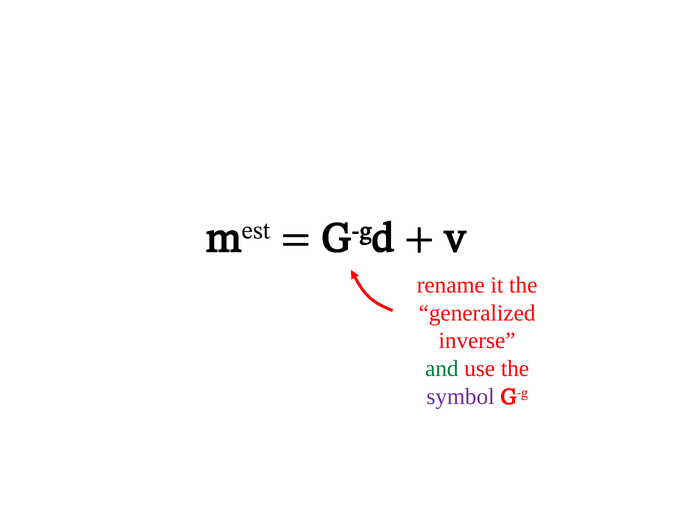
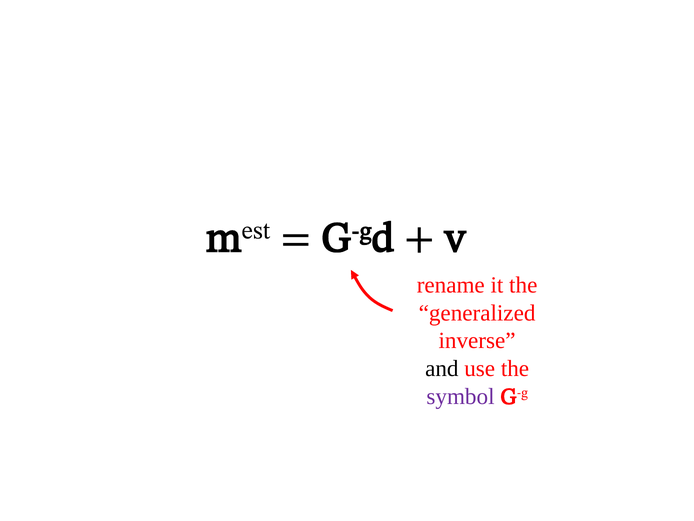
and colour: green -> black (442, 368)
